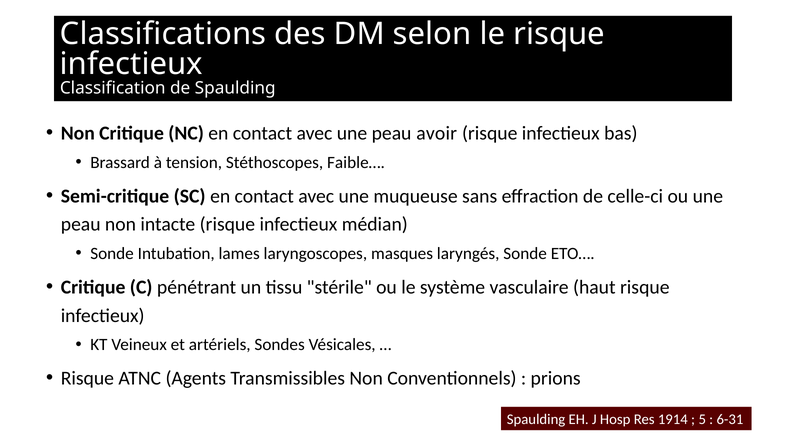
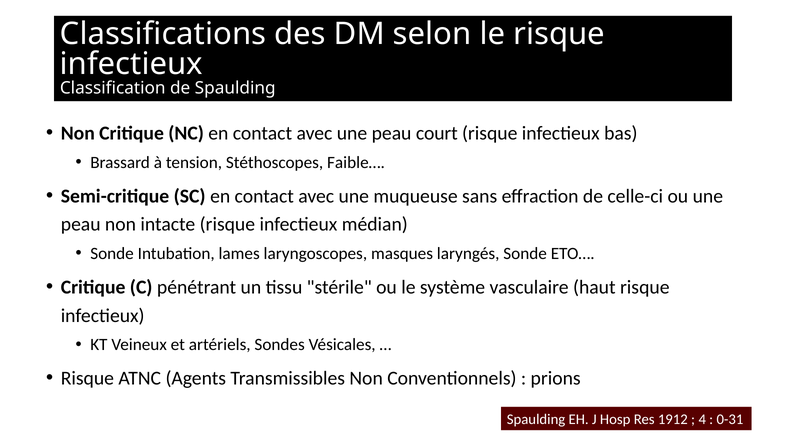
avoir: avoir -> court (437, 133)
1914: 1914 -> 1912 (673, 420)
5: 5 -> 4 (702, 420)
6-31: 6-31 -> 0-31 (730, 420)
